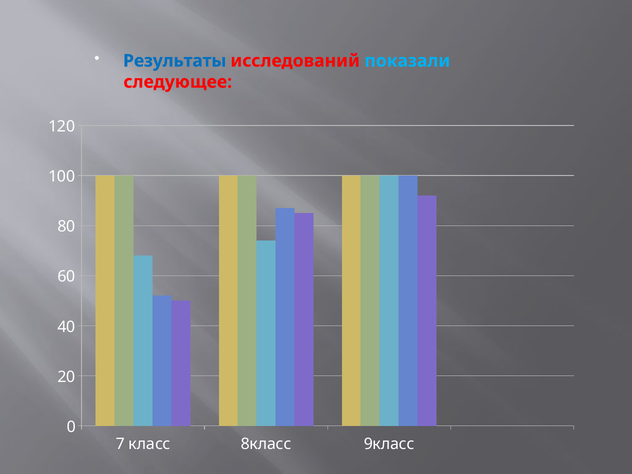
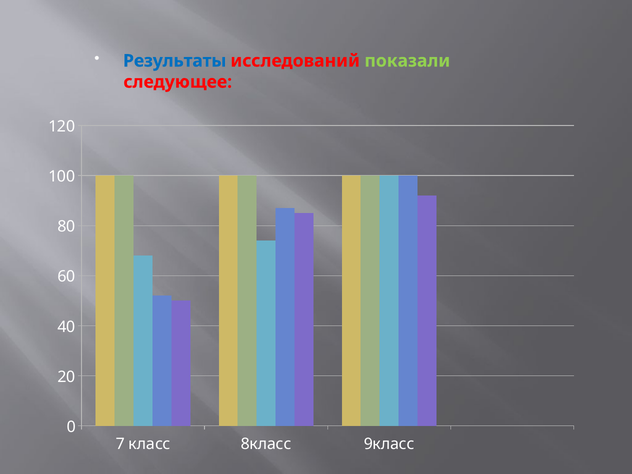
показали colour: light blue -> light green (407, 61)
